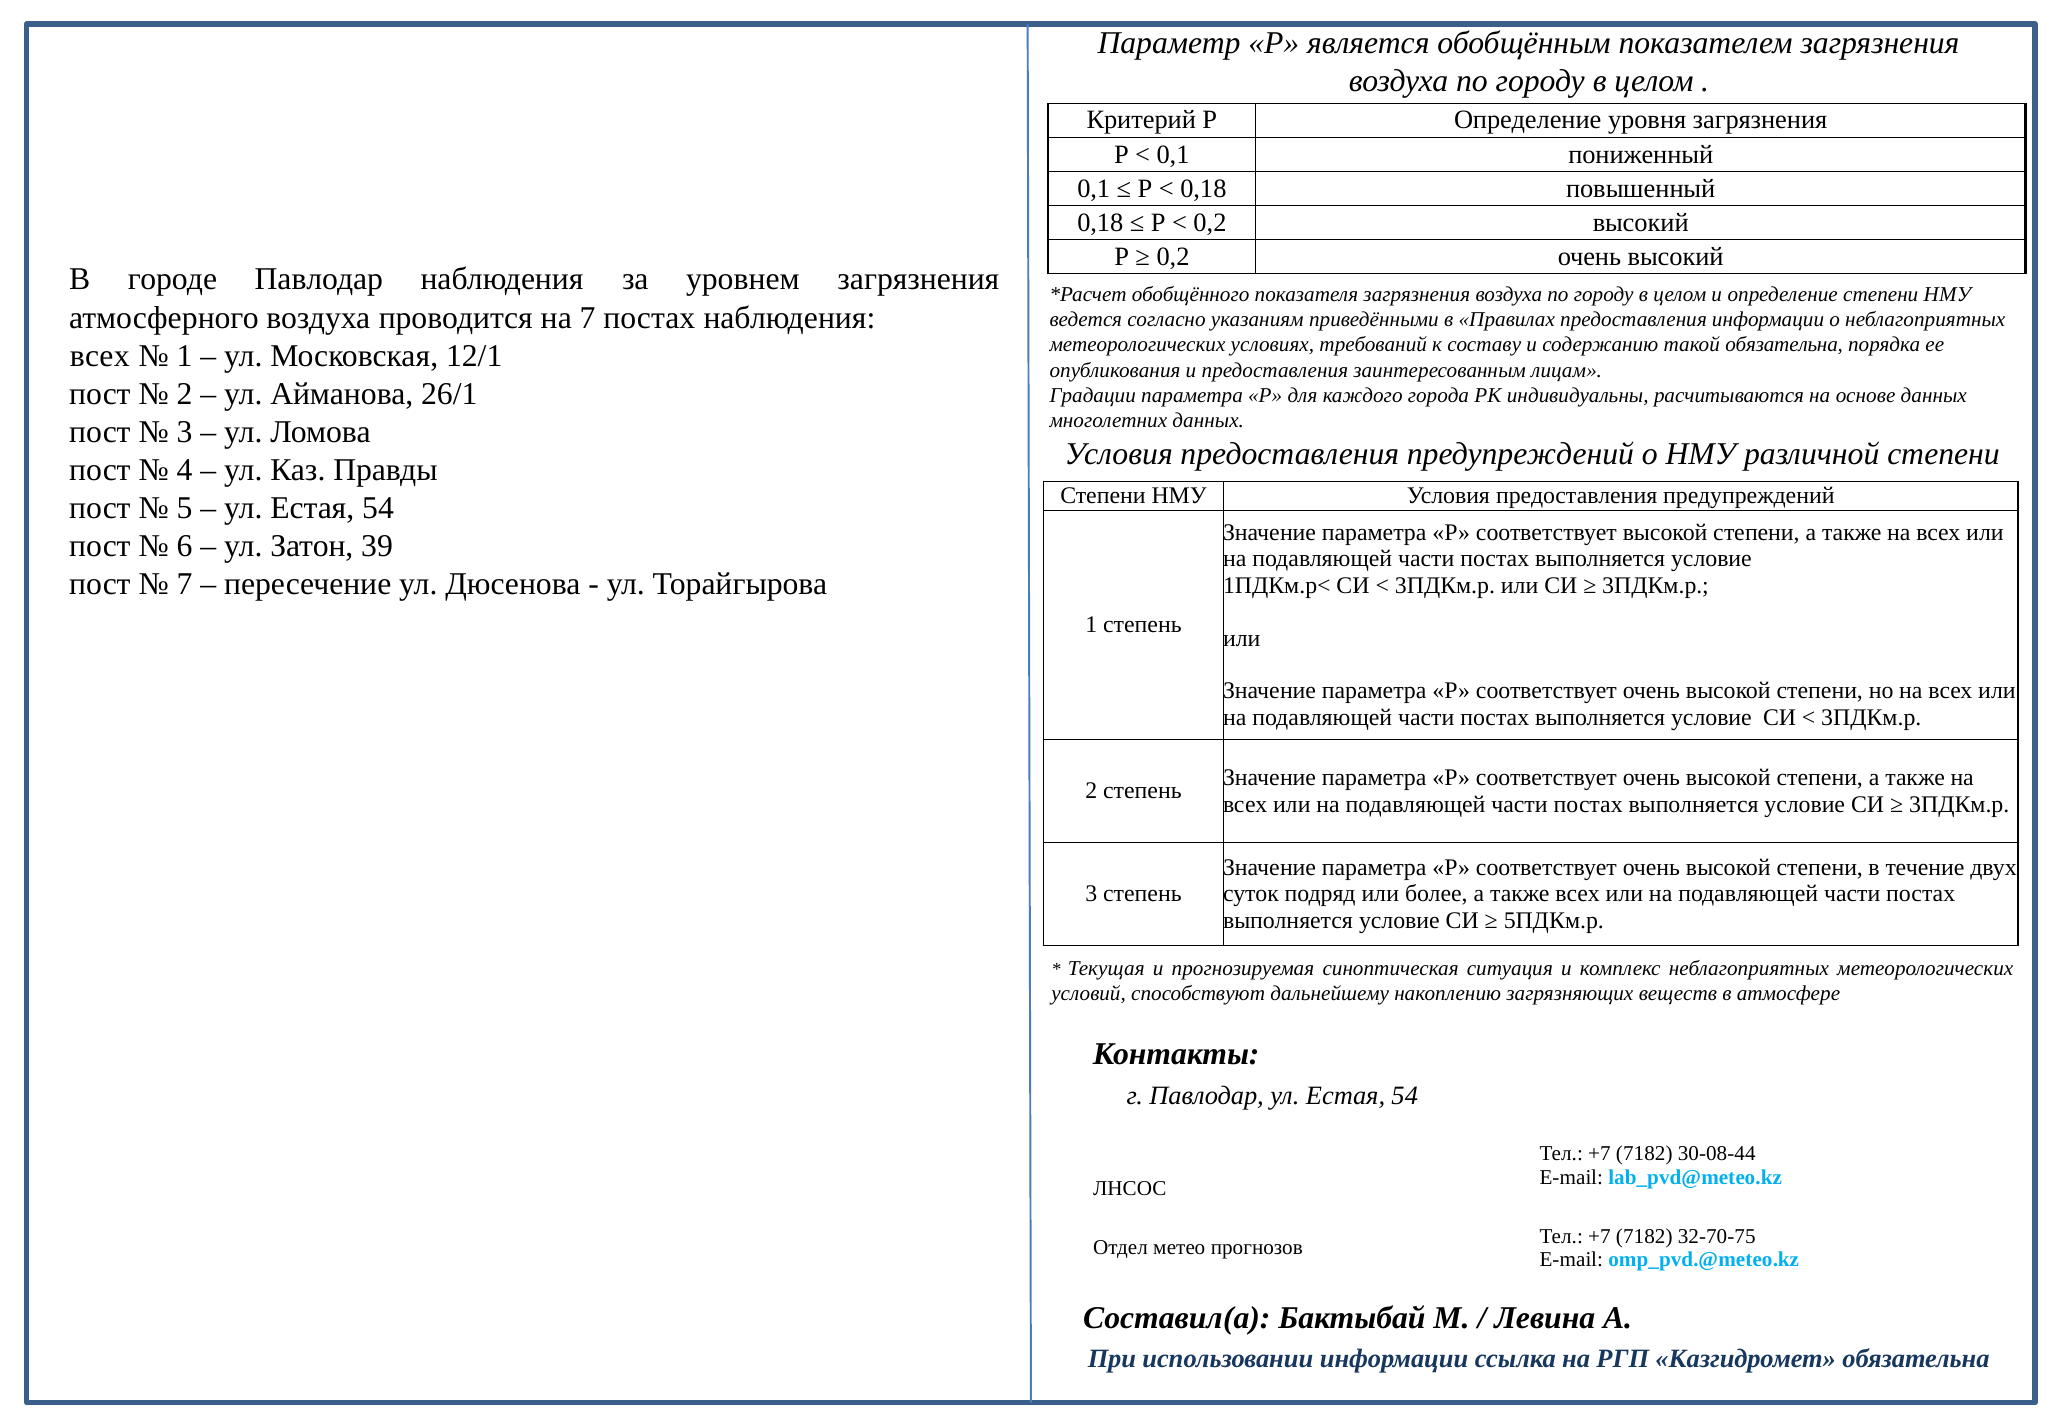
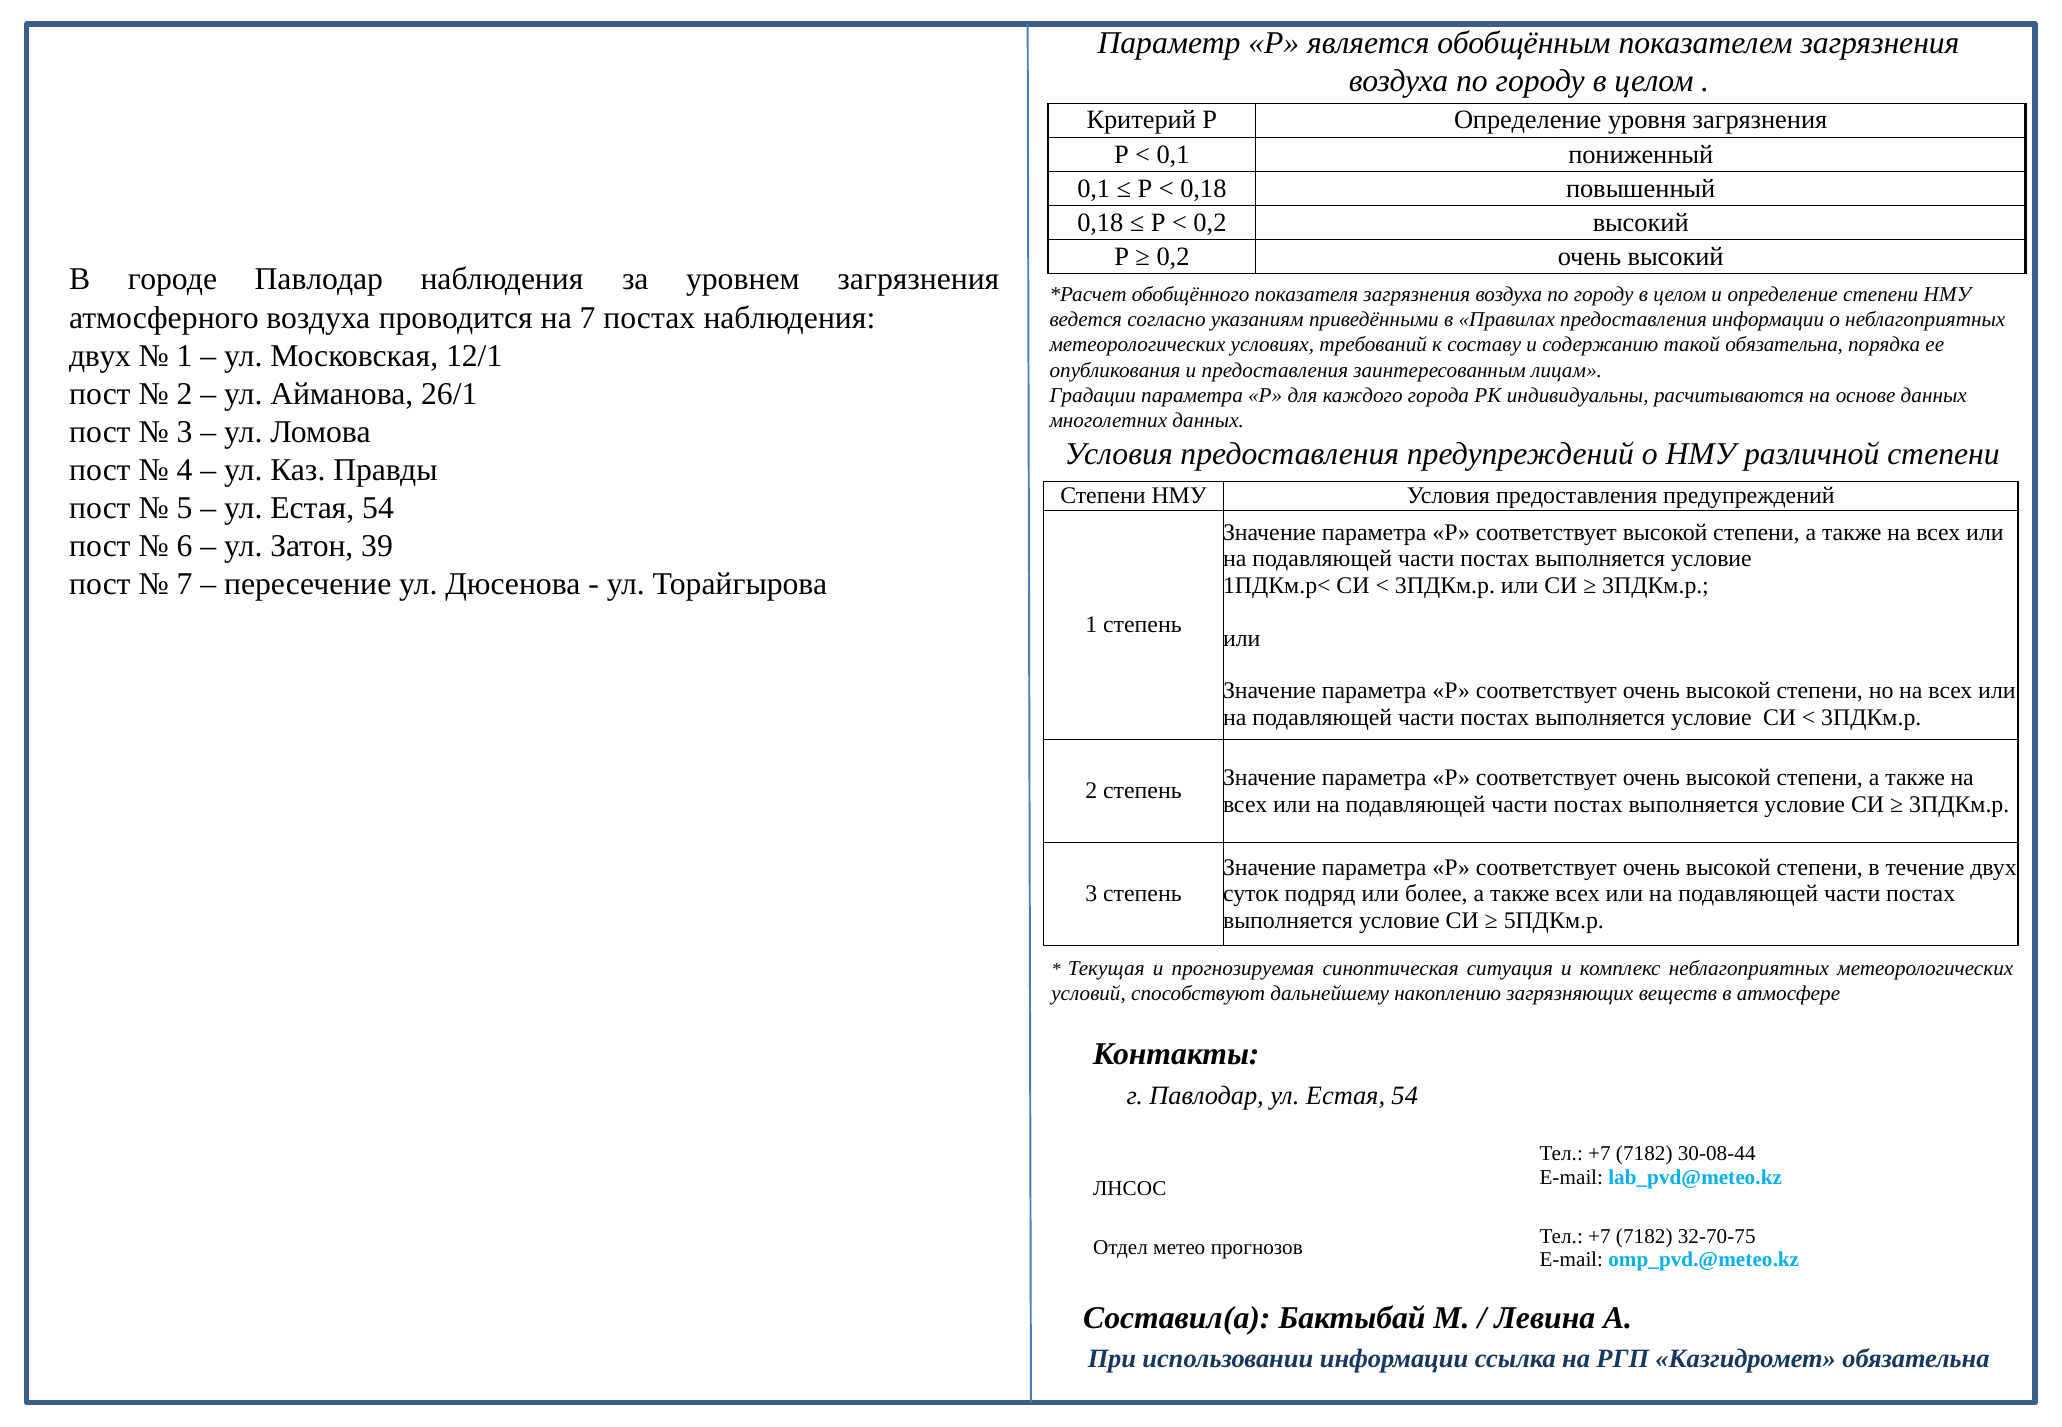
всех: всех -> двух (100, 356)
